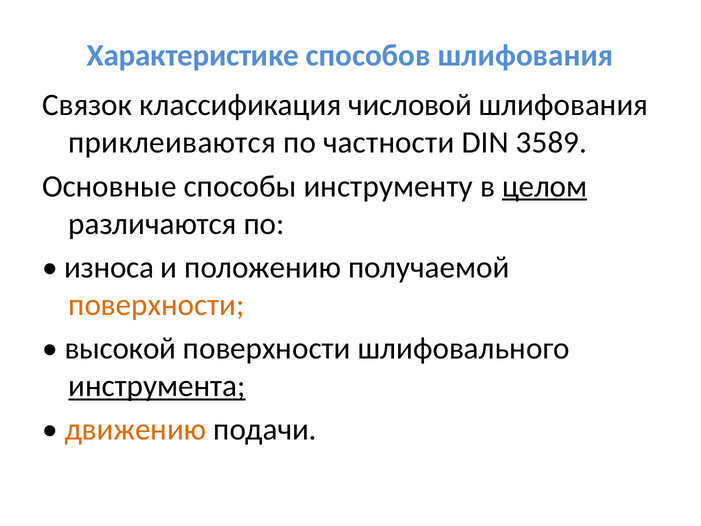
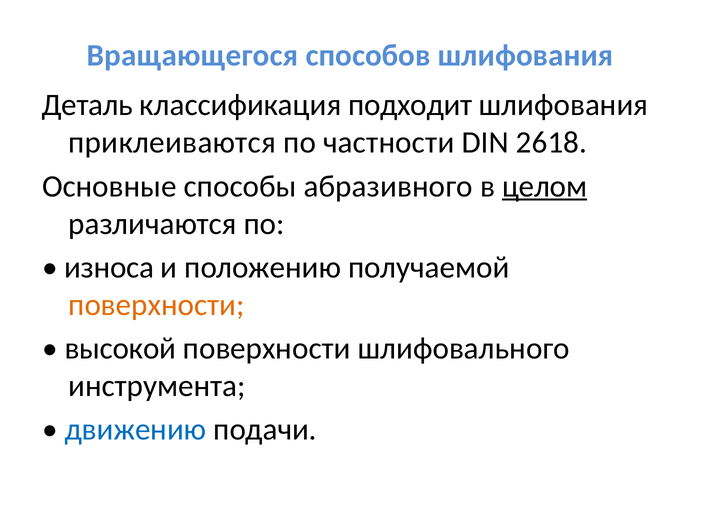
Характеристике: Характеристике -> Вращающегося (193, 55)
Связок: Связок -> Деталь (87, 105)
числовой: числовой -> подходит (410, 105)
3589: 3589 -> 2618 (551, 143)
инструменту: инструменту -> абразивного (388, 186)
инструмента underline: present -> none (157, 386)
движению colour: orange -> blue (135, 429)
